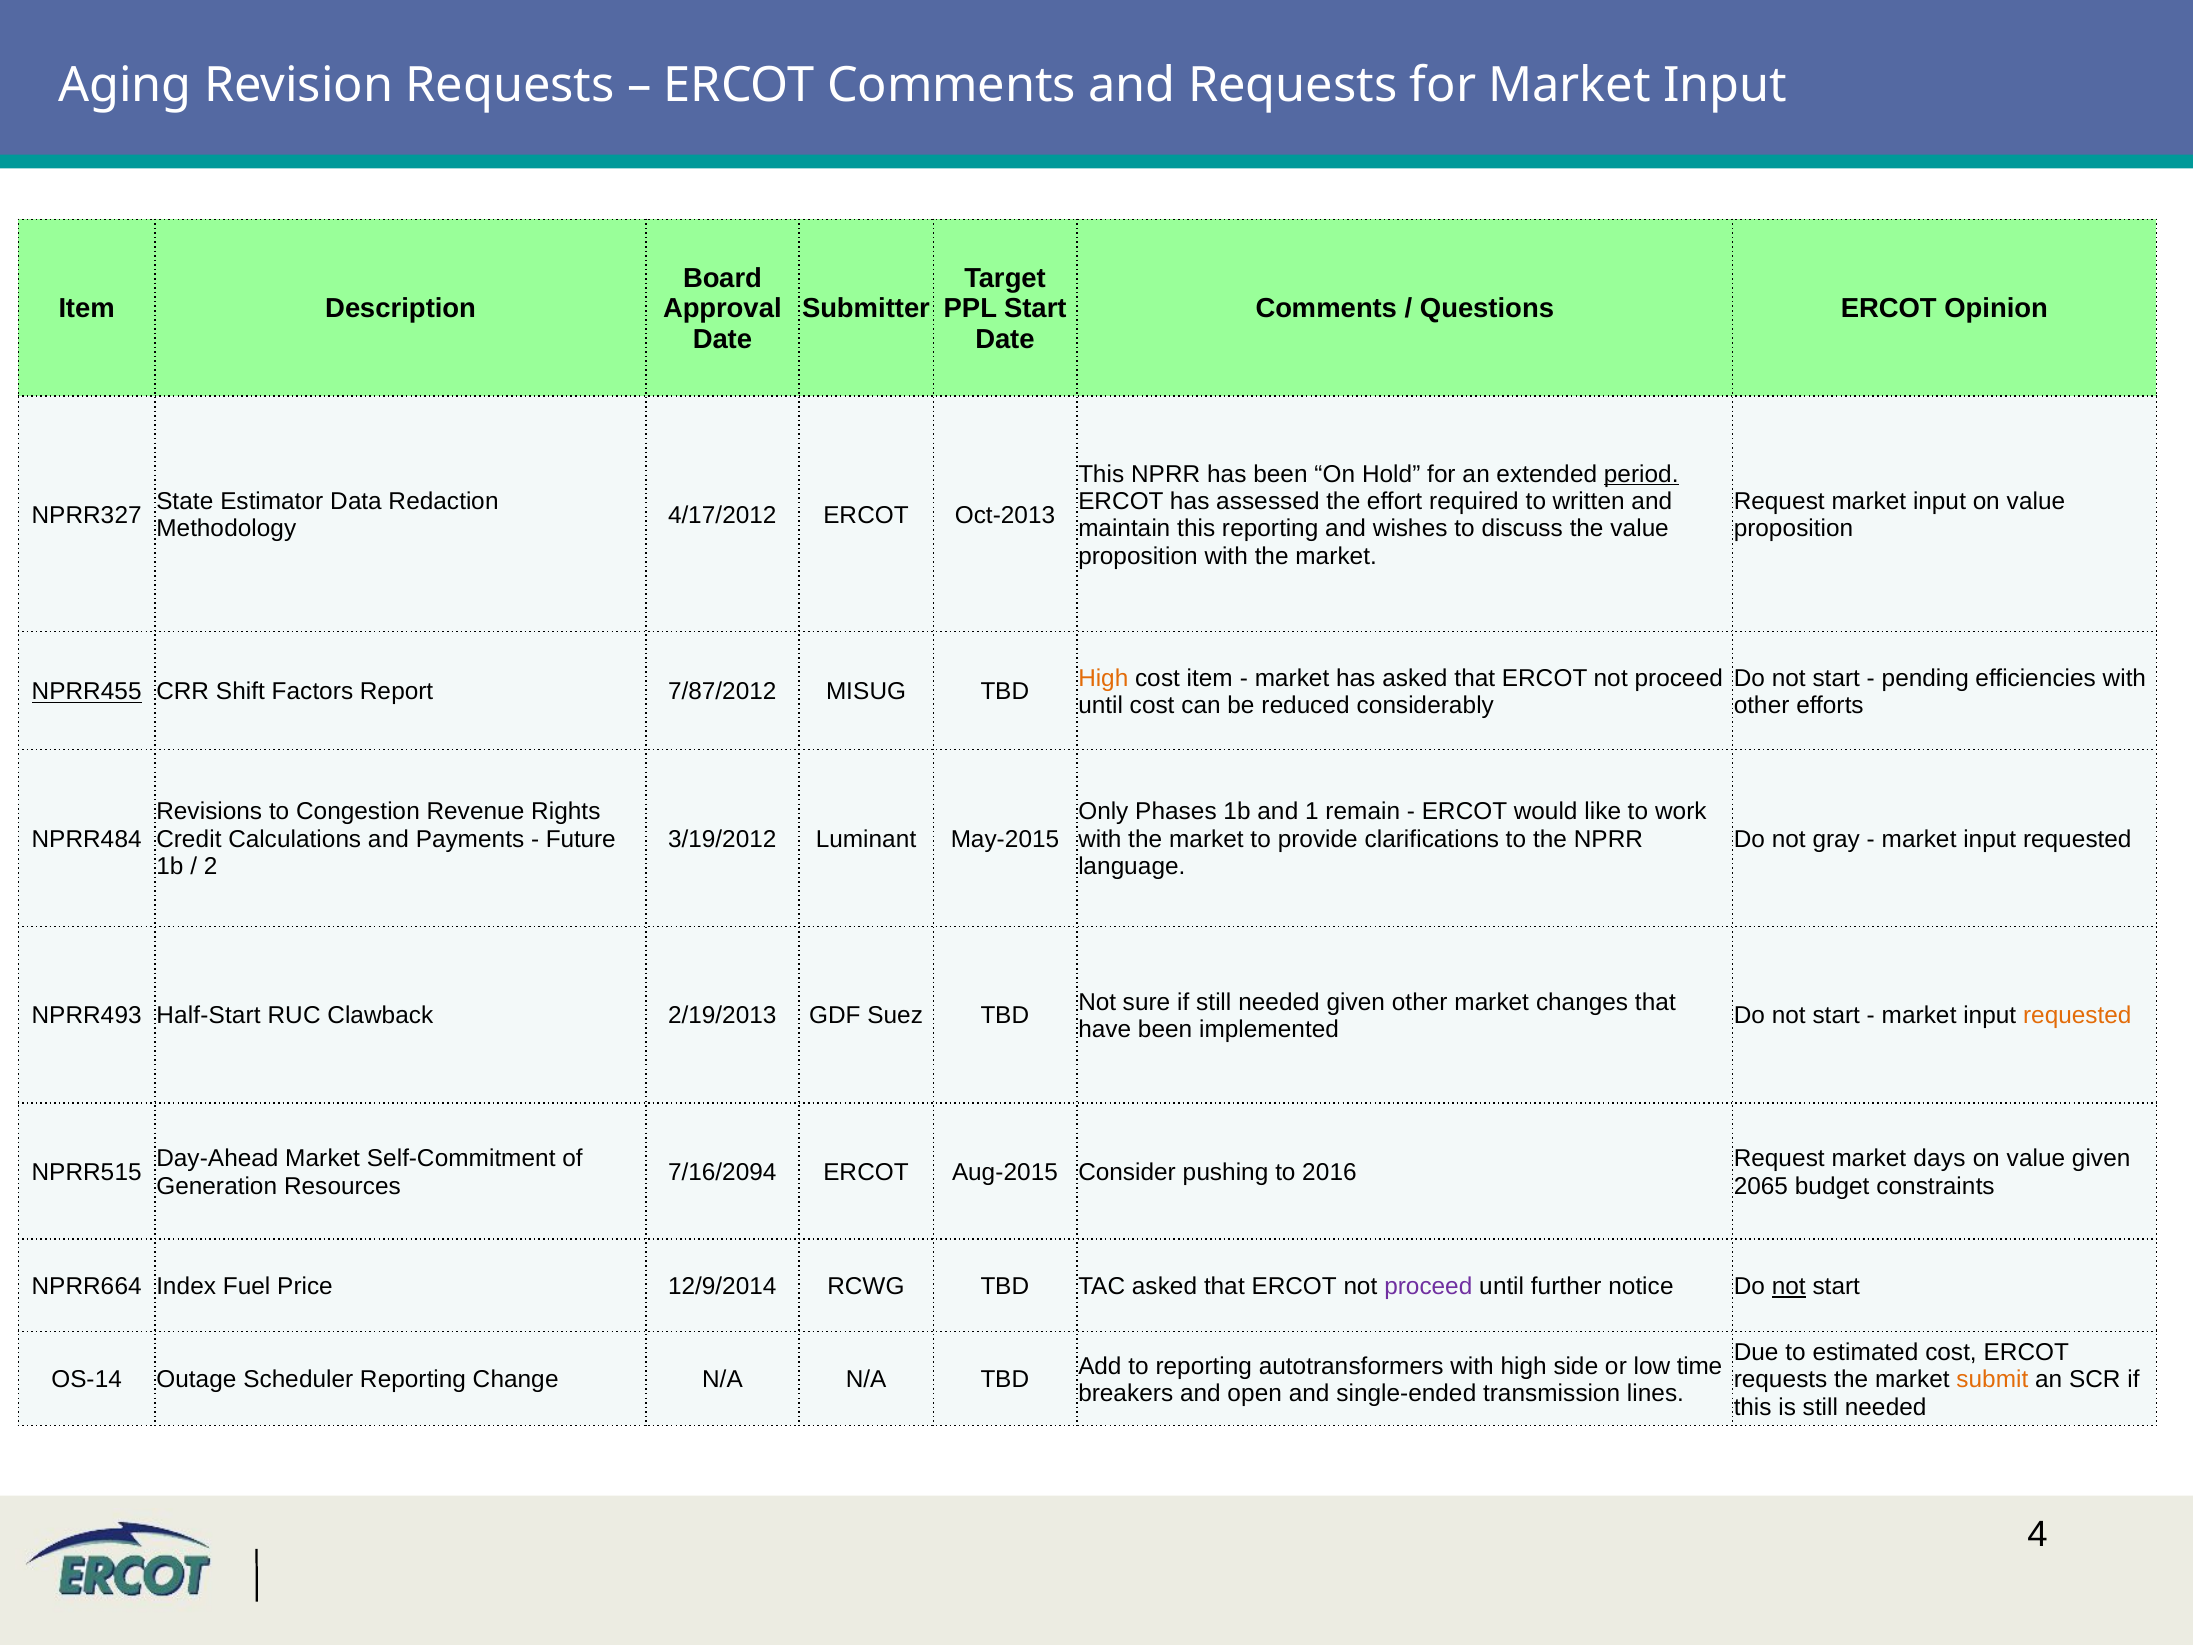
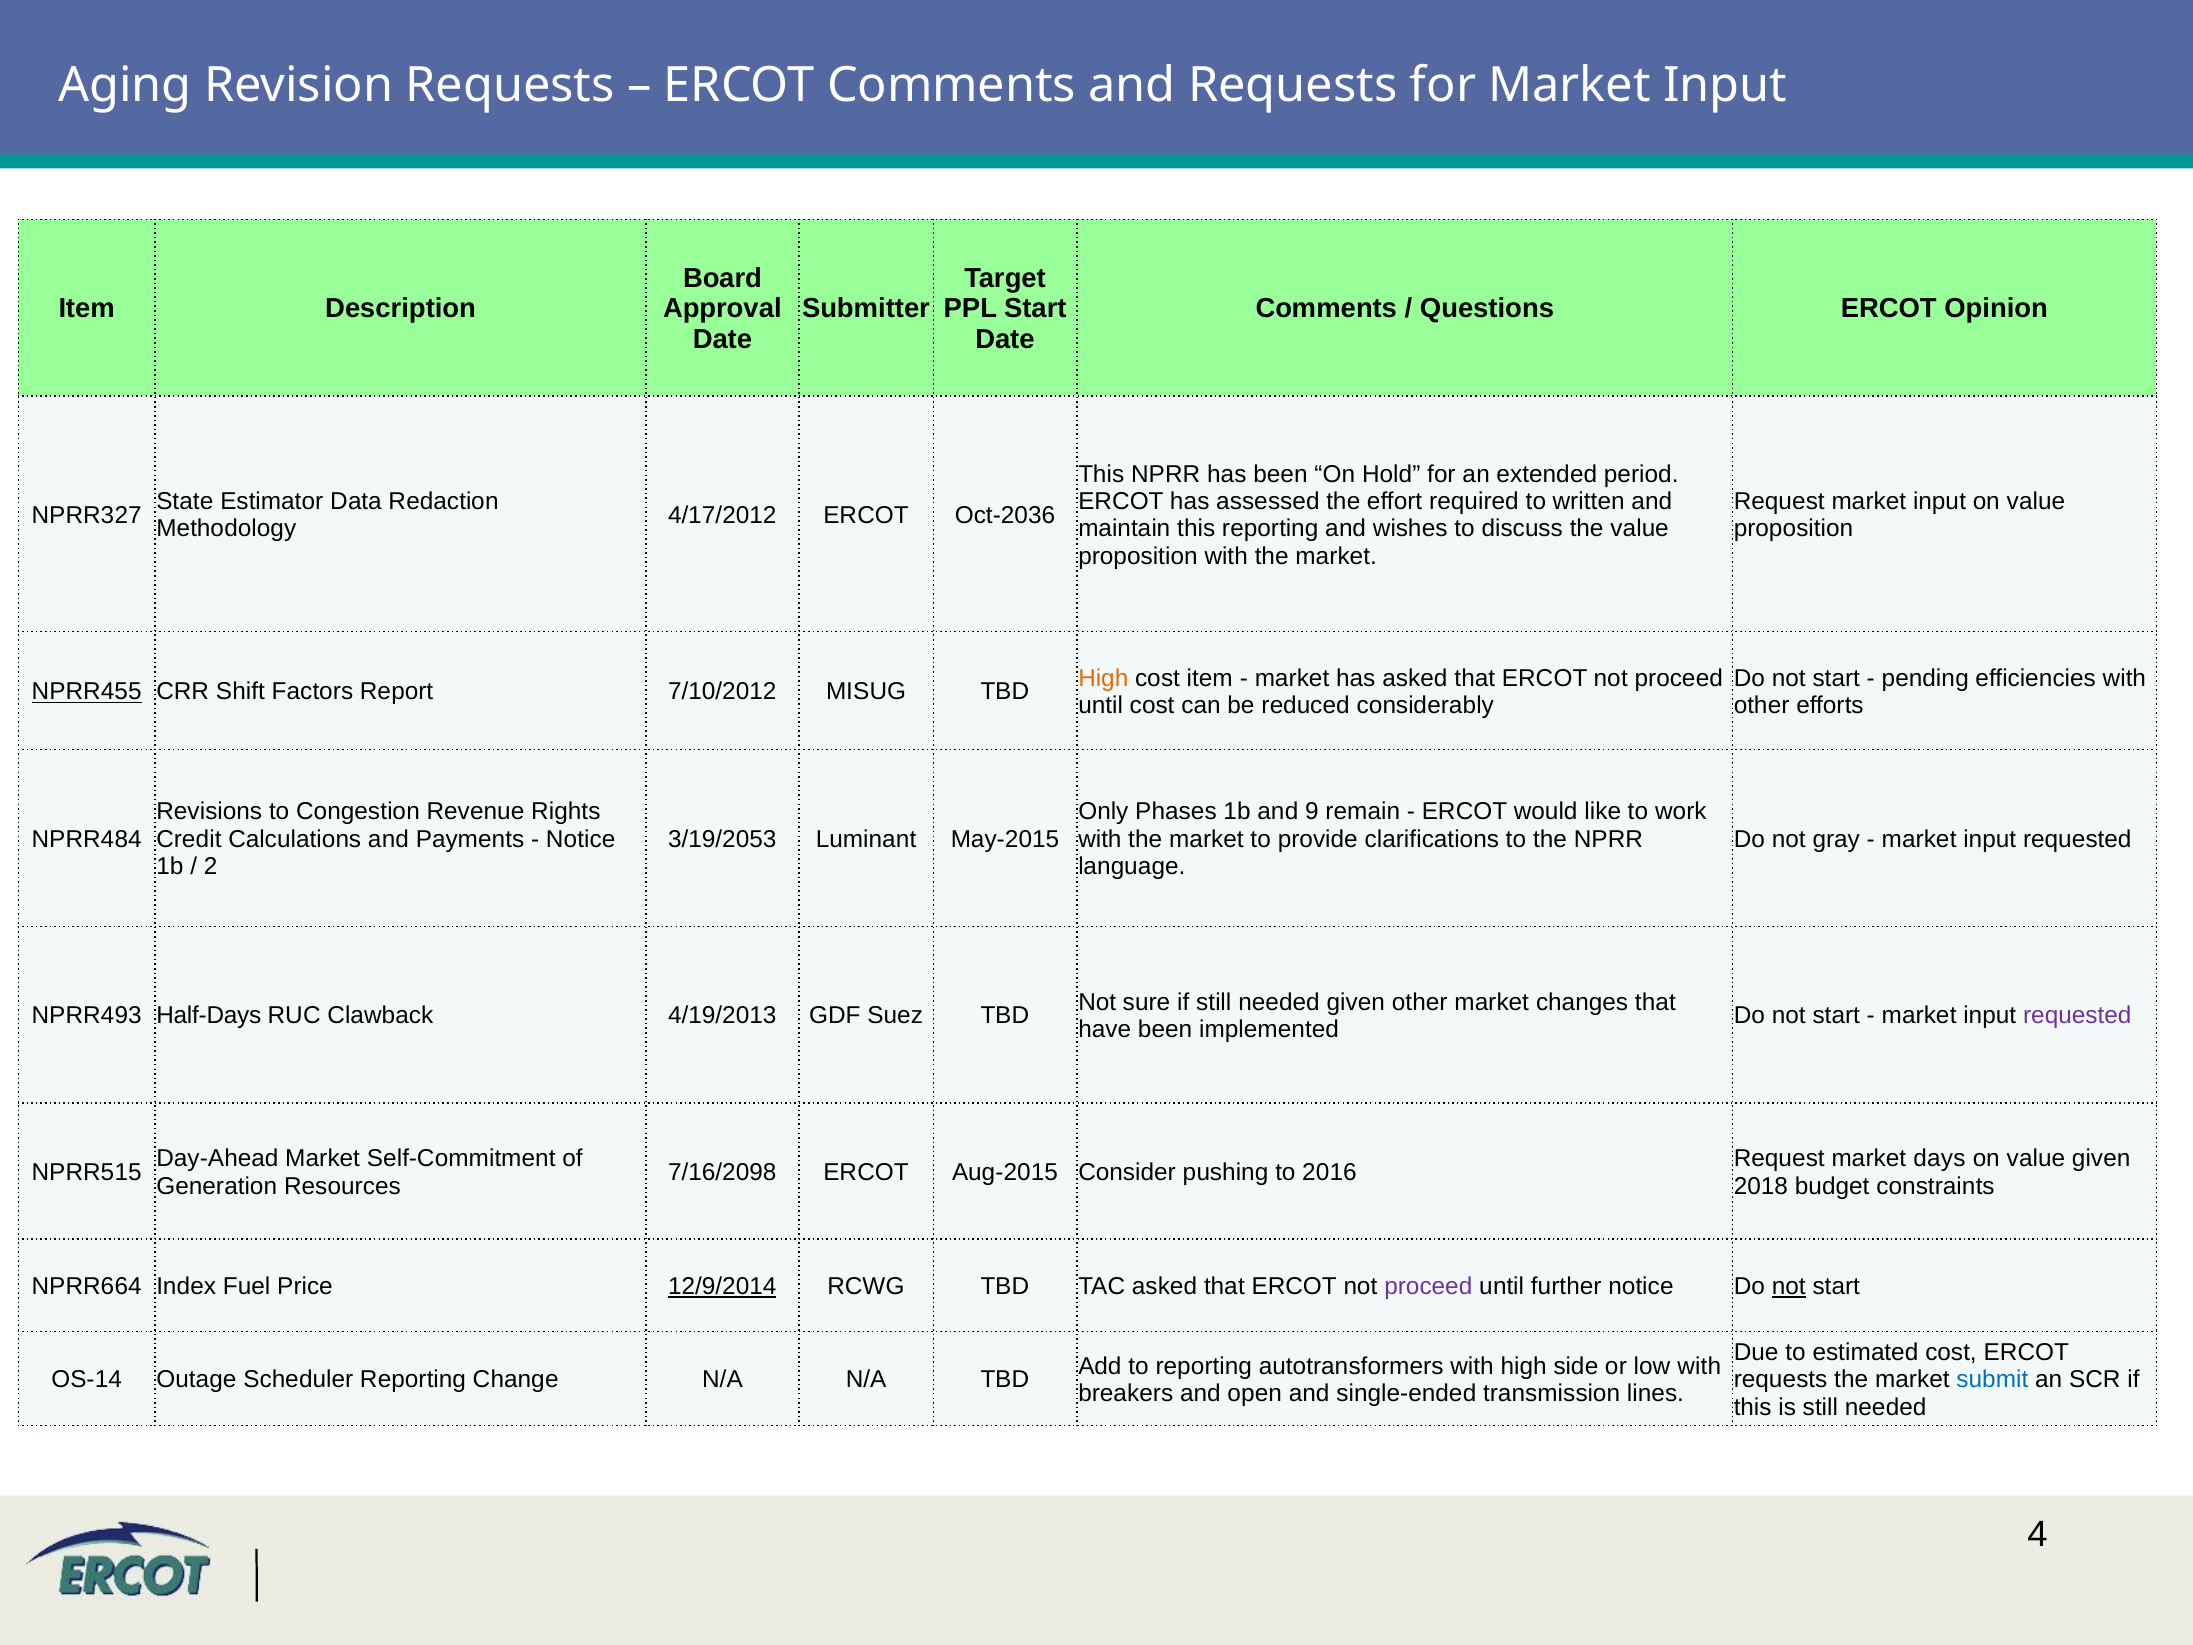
period underline: present -> none (1641, 474)
Oct-2013: Oct-2013 -> Oct-2036 (1005, 515)
7/87/2012: 7/87/2012 -> 7/10/2012 (722, 692)
1: 1 -> 9 (1312, 812)
Future: Future -> Notice (581, 839)
3/19/2012: 3/19/2012 -> 3/19/2053 (722, 839)
Half-Start: Half-Start -> Half-Days (209, 1016)
2/19/2013: 2/19/2013 -> 4/19/2013 (722, 1016)
requested colour: orange -> purple (2077, 1016)
7/16/2094: 7/16/2094 -> 7/16/2098 (722, 1172)
2065: 2065 -> 2018 (1761, 1186)
12/9/2014 underline: none -> present (722, 1287)
low time: time -> with (1699, 1366)
submit colour: orange -> blue (1992, 1380)
